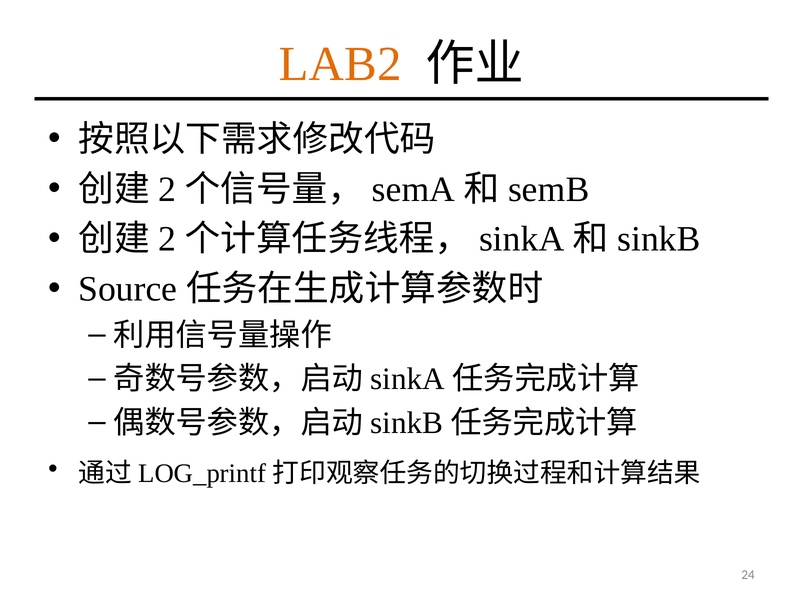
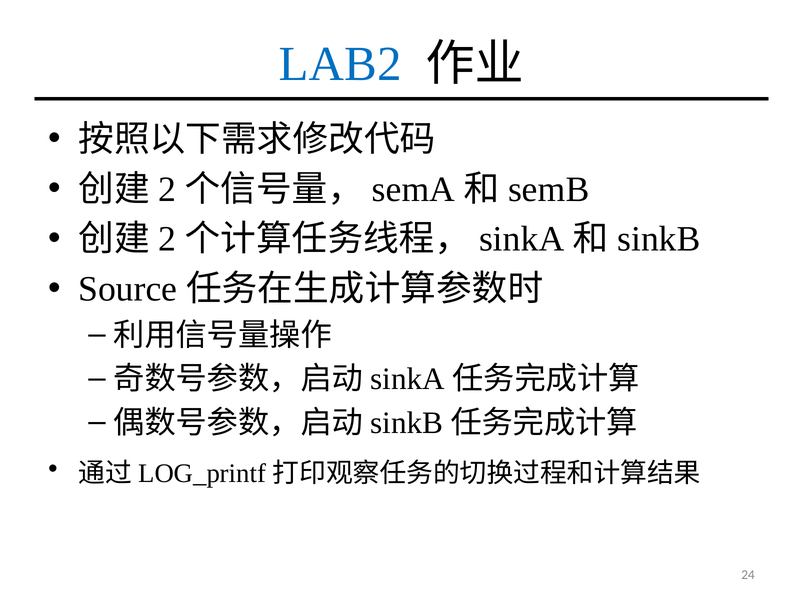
LAB2 colour: orange -> blue (340, 64)
